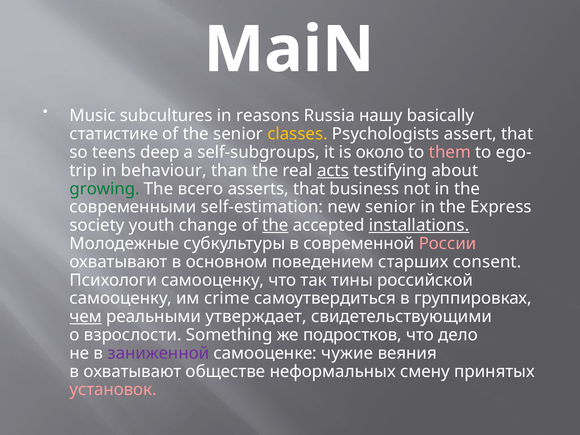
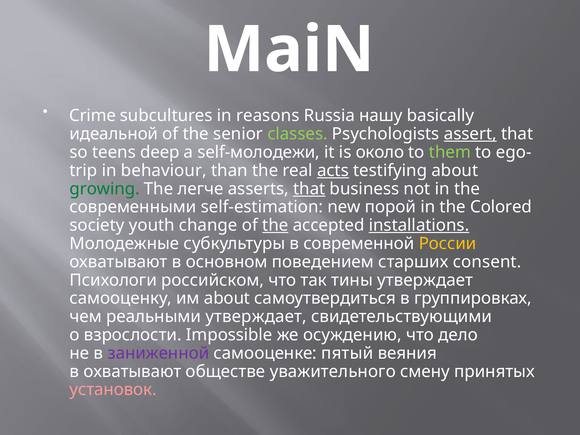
Music: Music -> Crime (93, 116)
статистике: статистике -> идеальной (114, 134)
classes colour: yellow -> light green (298, 134)
assert underline: none -> present (470, 134)
self-subgroups: self-subgroups -> self-молодежи (259, 152)
them colour: pink -> light green (450, 152)
всего: всего -> легче (201, 189)
that underline: none -> present (309, 189)
new senior: senior -> порой (390, 207)
Express: Express -> Colored (501, 207)
России colour: pink -> yellow (448, 244)
Психологи самооценку: самооценку -> российском (213, 280)
тины российской: российской -> утверждает (425, 280)
им crime: crime -> about (227, 298)
чем underline: present -> none (86, 317)
Something: Something -> Impossible (229, 335)
подростков: подростков -> осуждению (352, 335)
чужие: чужие -> пятый (347, 353)
неформальных: неформальных -> уважительного (333, 371)
